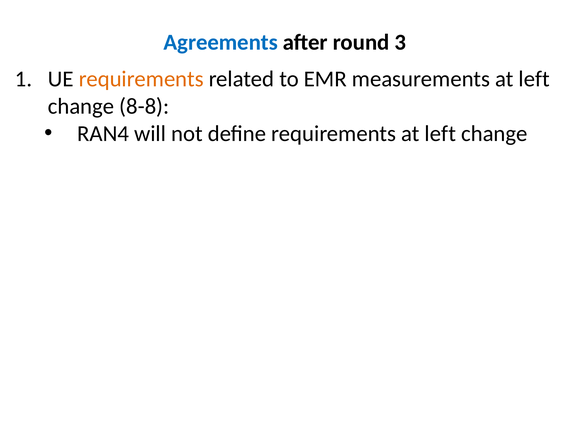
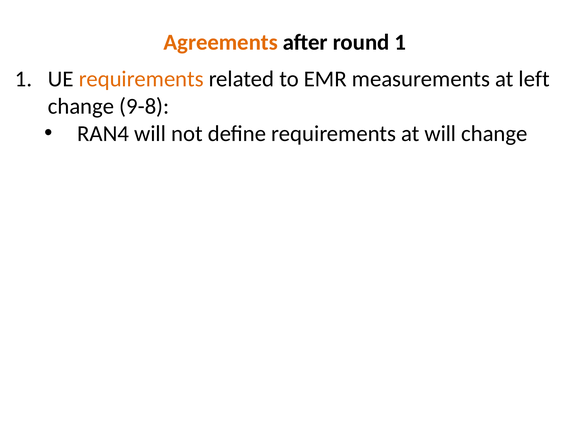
Agreements colour: blue -> orange (221, 43)
round 3: 3 -> 1 (400, 43)
8-8: 8-8 -> 9-8 (144, 106)
requirements at left: left -> will (440, 134)
